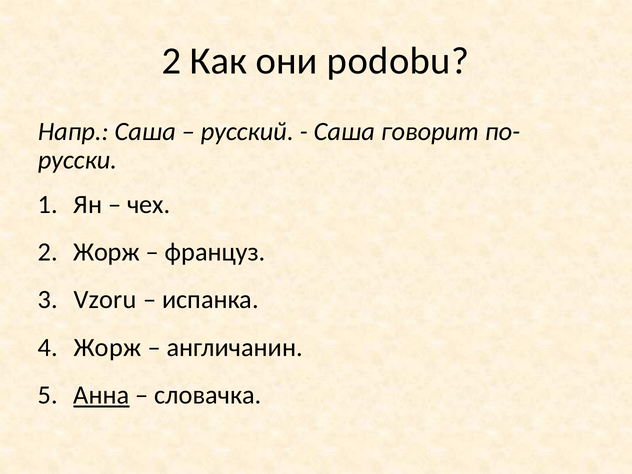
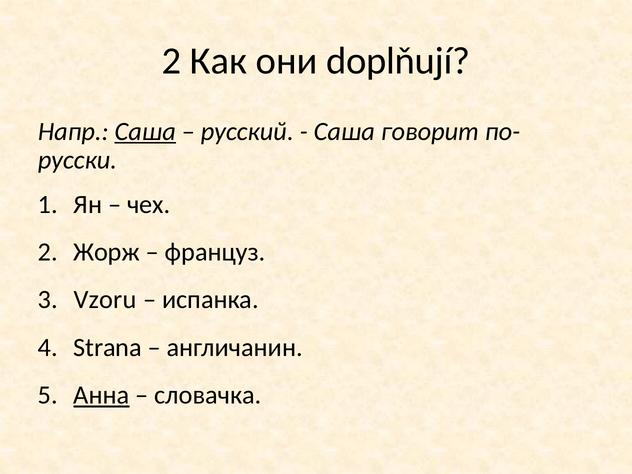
podobu: podobu -> doplňují (398, 61)
Саша underline: none -> present (145, 131)
Жорж: Жорж -> Strana (108, 347)
